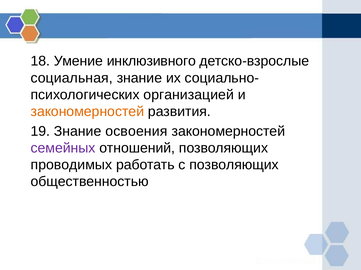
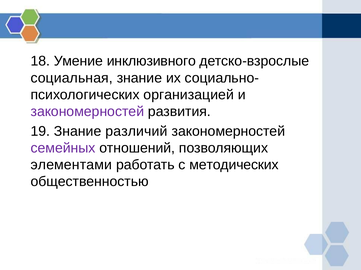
закономерностей colour: orange -> purple (87, 112)
освоения: освоения -> различий (136, 132)
проводимых: проводимых -> элементами (71, 165)
с позволяющих: позволяющих -> методических (234, 165)
